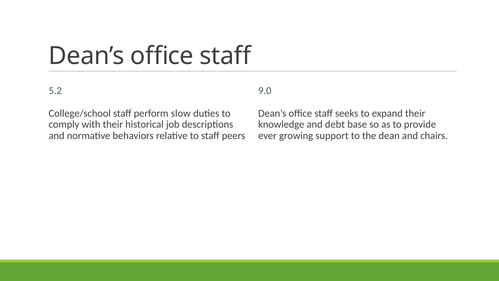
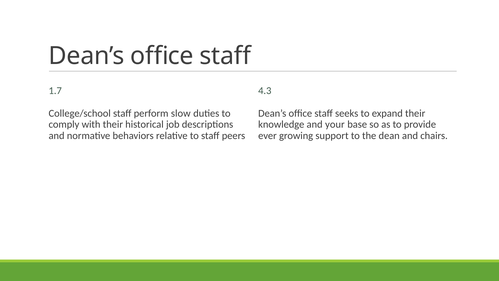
5.2: 5.2 -> 1.7 (55, 91)
9.0: 9.0 -> 4.3 (265, 91)
debt: debt -> your (335, 124)
